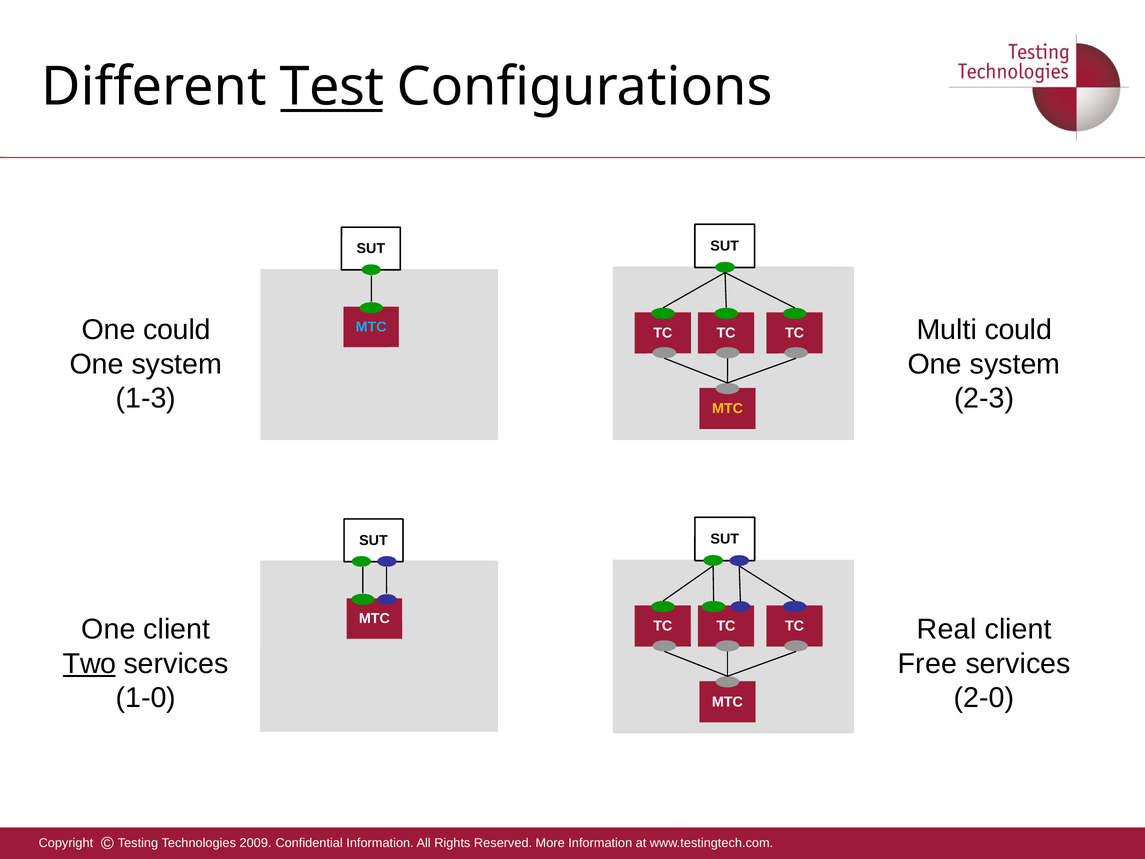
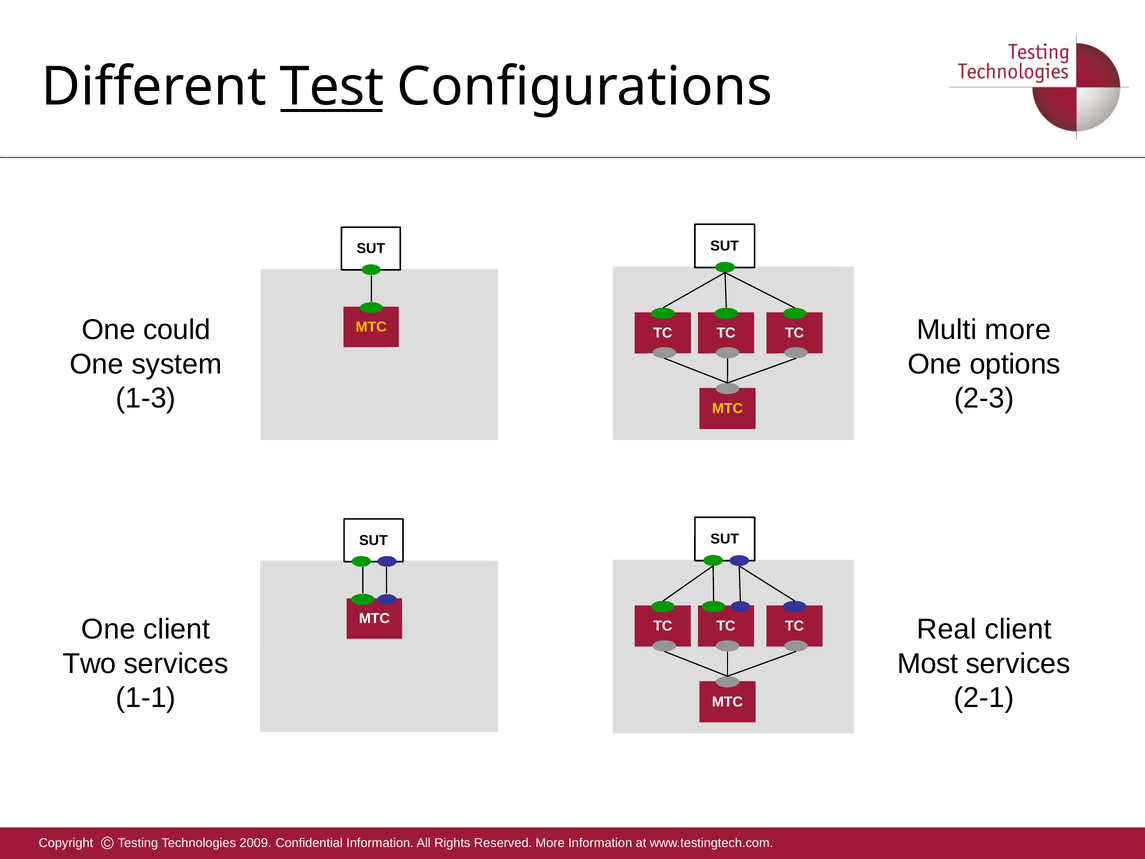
Multi could: could -> more (1018, 330)
MTC colour: light blue -> yellow (371, 327)
system: system -> options (1015, 364)
Two underline: present -> none (90, 663)
Free: Free -> Most (928, 663)
1-0: 1-0 -> 1-1 (146, 698)
2-0: 2-0 -> 2-1 (984, 698)
